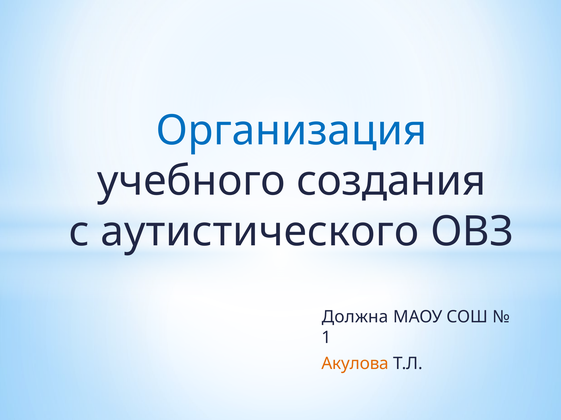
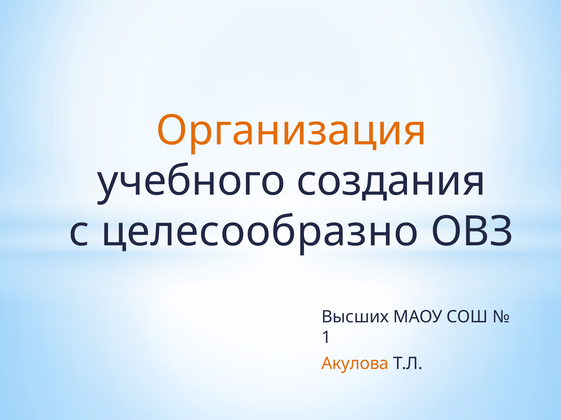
Организация colour: blue -> orange (291, 131)
аутистического: аутистического -> целесообразно (260, 232)
Должна: Должна -> Высших (355, 317)
